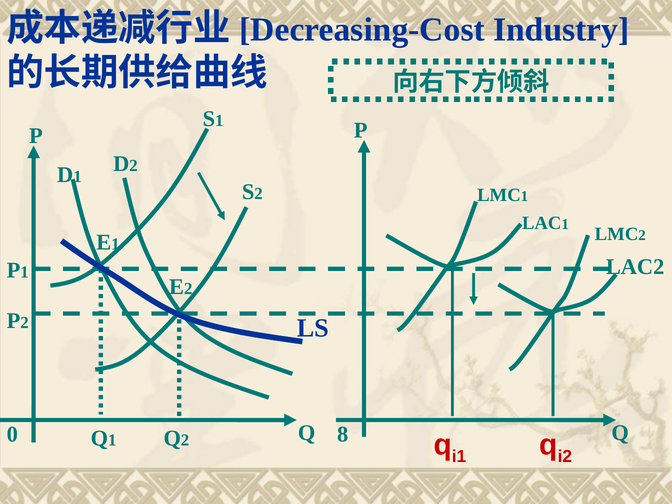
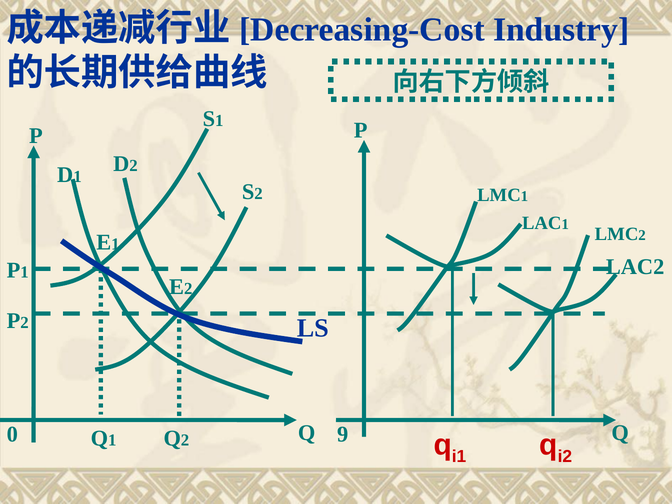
8: 8 -> 9 (343, 434)
